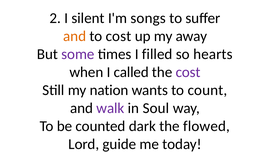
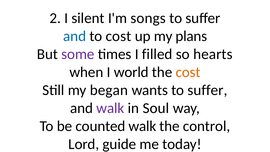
and colour: orange -> blue (75, 36)
away: away -> plans (191, 36)
called: called -> world (131, 72)
cost colour: purple -> orange (188, 72)
nation: nation -> began (109, 90)
wants to count: count -> suffer (207, 90)
counted dark: dark -> walk (142, 126)
flowed: flowed -> control (207, 126)
